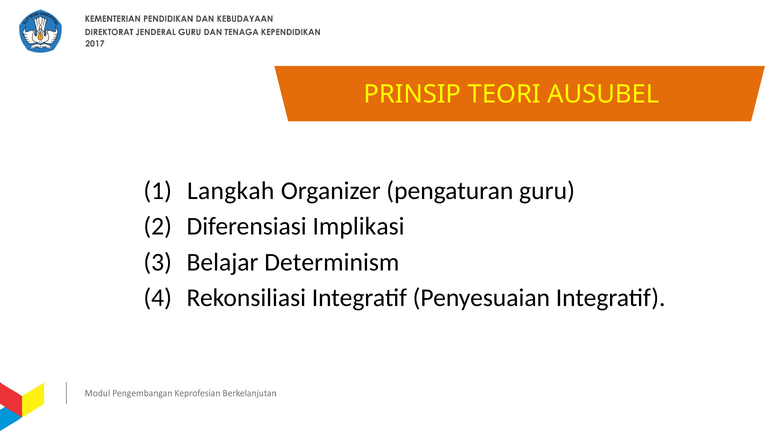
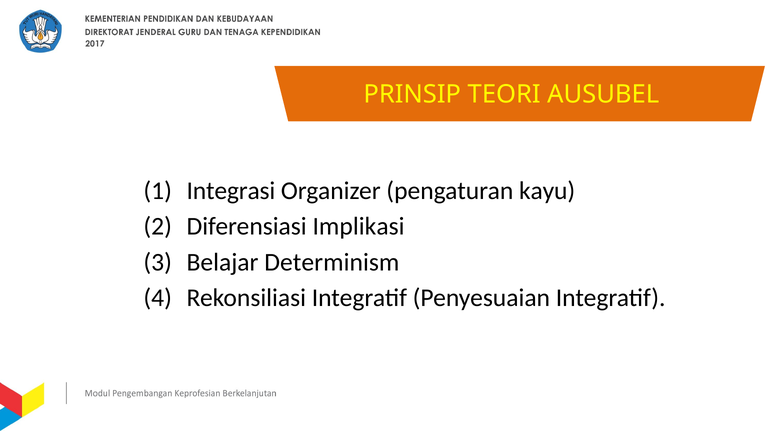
Langkah: Langkah -> Integrasi (231, 191)
guru: guru -> kayu (547, 191)
